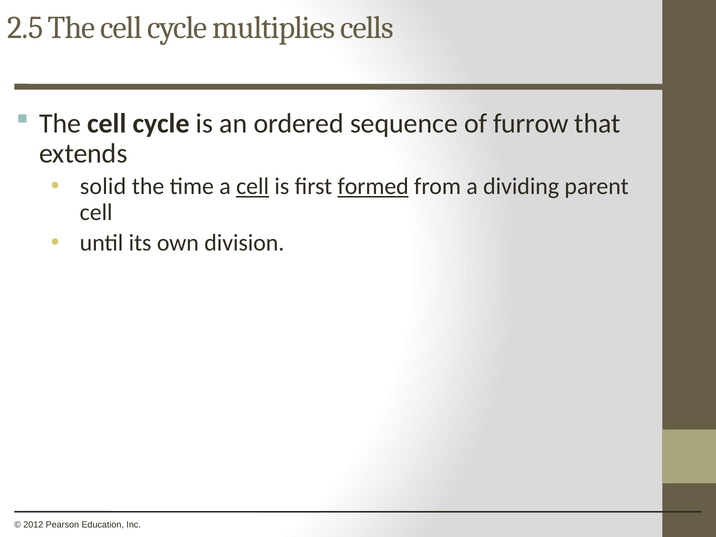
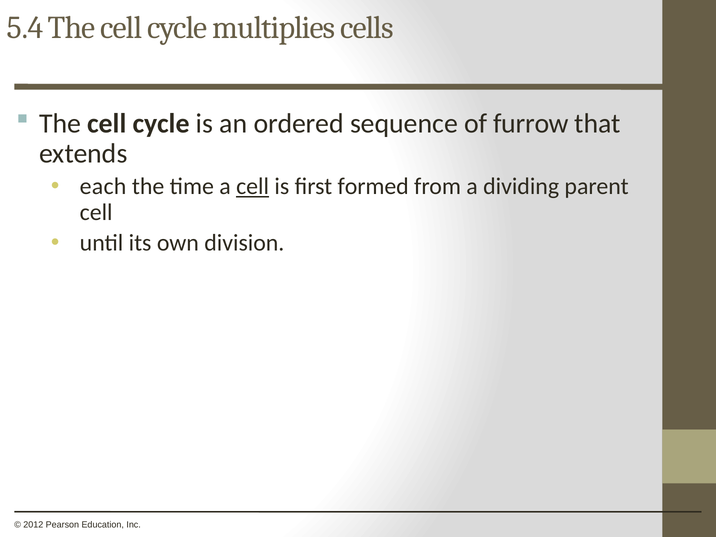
2.5: 2.5 -> 5.4 (25, 28)
solid: solid -> each (103, 186)
formed underline: present -> none (373, 186)
